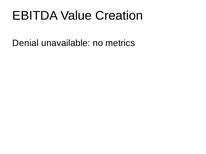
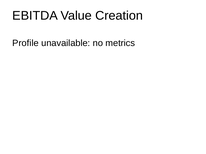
Denial: Denial -> Profile (26, 43)
